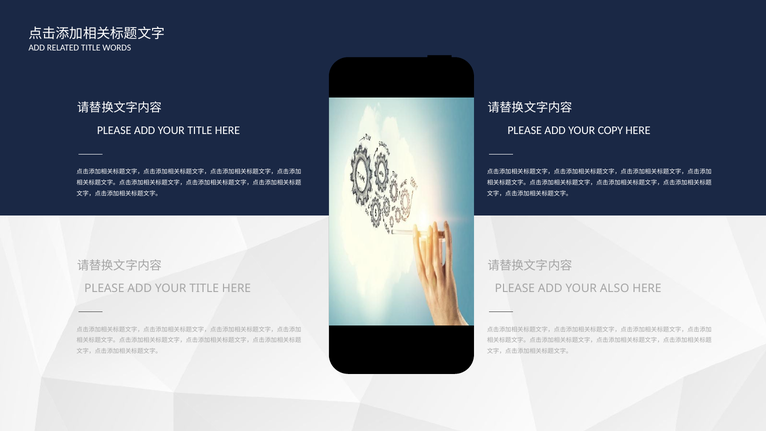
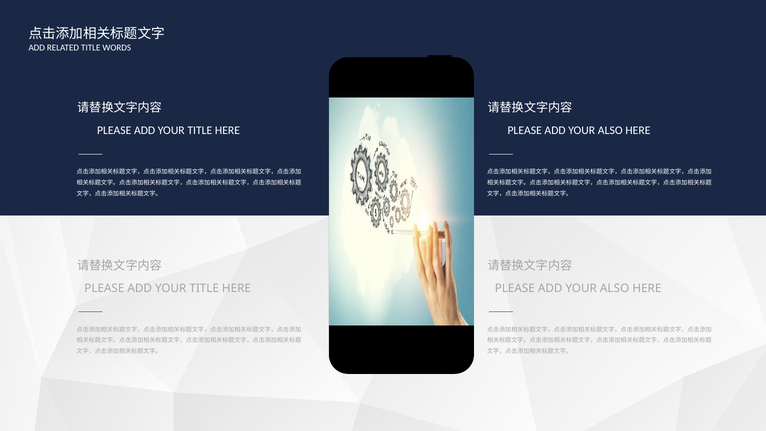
COPY: COPY -> ALSO (610, 131)
